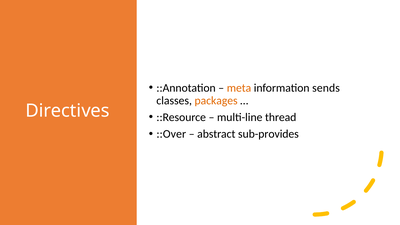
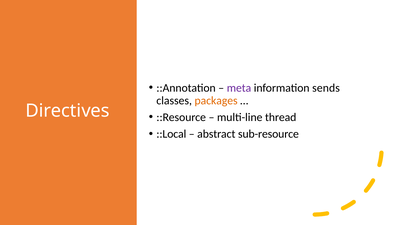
meta colour: orange -> purple (239, 88)
::Over: ::Over -> ::Local (171, 134)
sub-provides: sub-provides -> sub-resource (268, 134)
